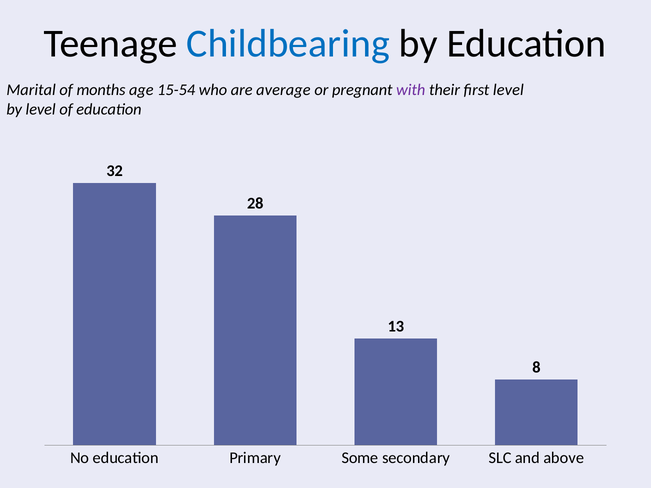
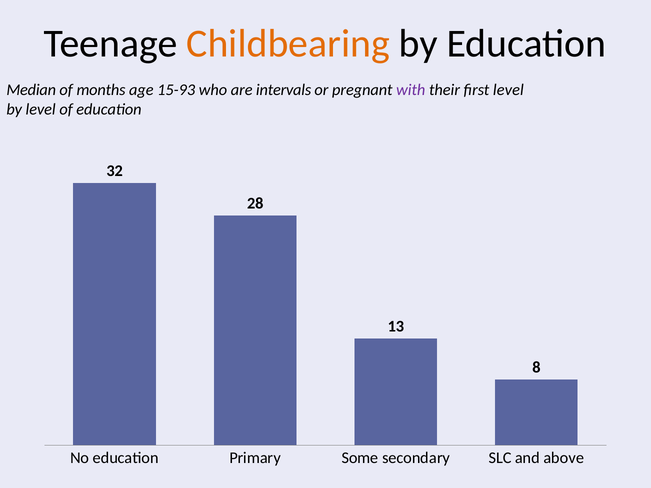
Childbearing colour: blue -> orange (288, 43)
Marital: Marital -> Median (31, 90)
15-54: 15-54 -> 15-93 (176, 90)
average: average -> intervals (284, 90)
